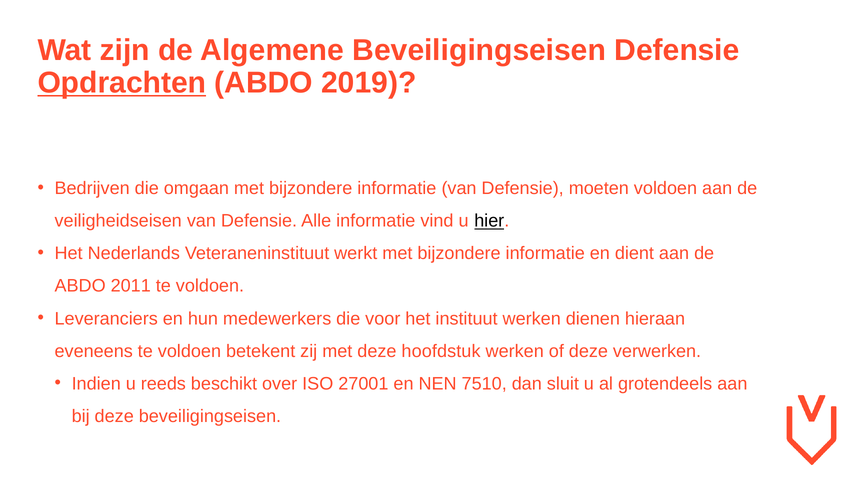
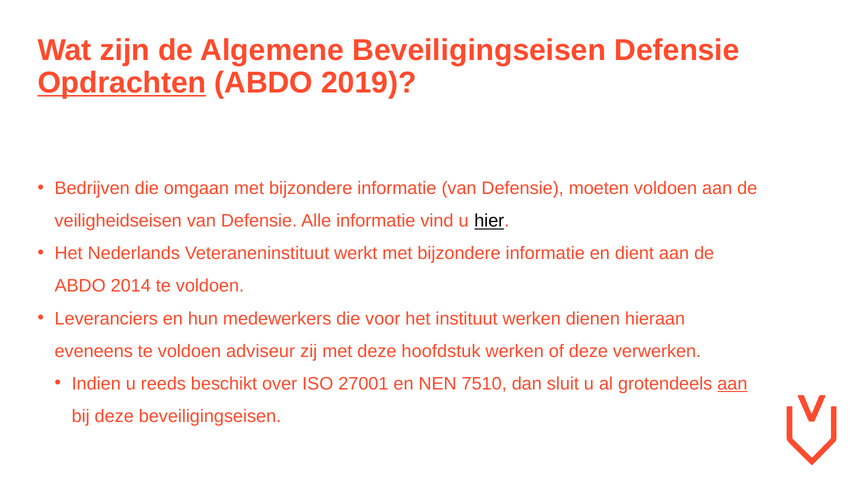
2011: 2011 -> 2014 (131, 286)
betekent: betekent -> adviseur (261, 351)
aan underline: none -> present (732, 383)
